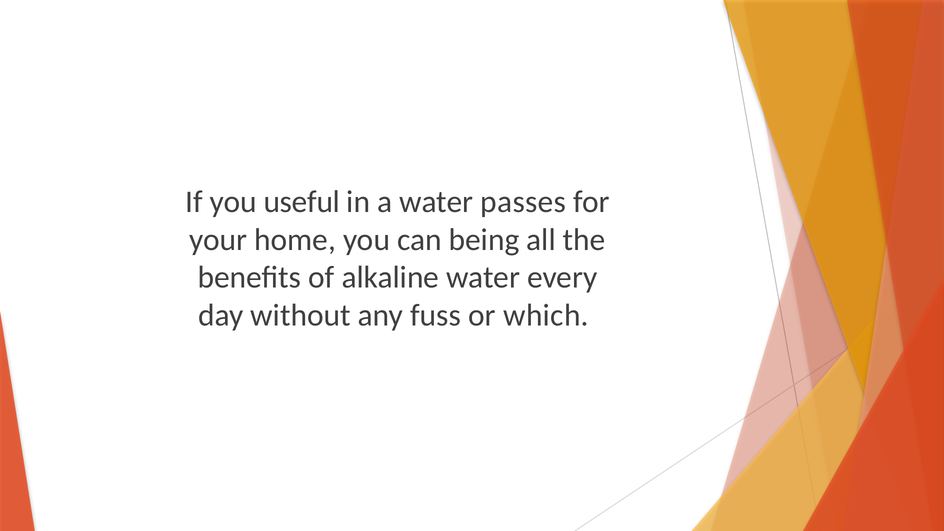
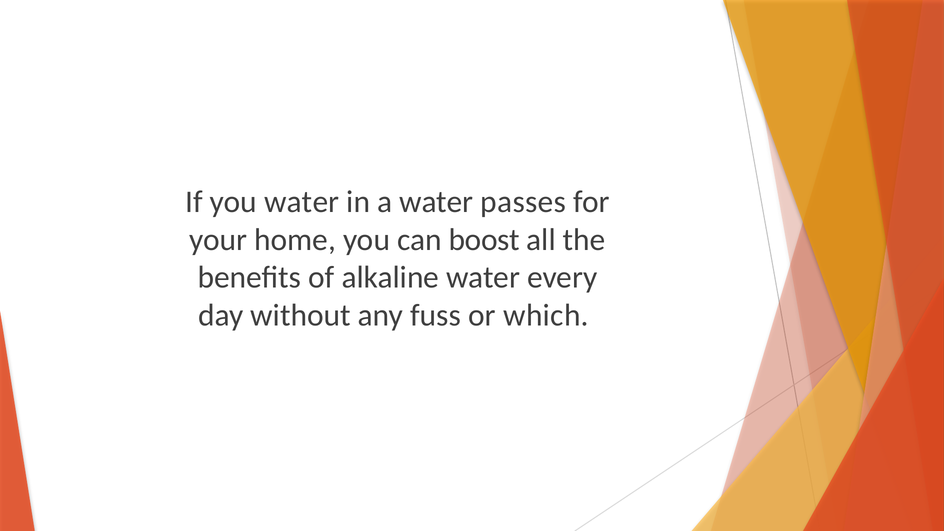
you useful: useful -> water (302, 202)
being: being -> boost (484, 240)
